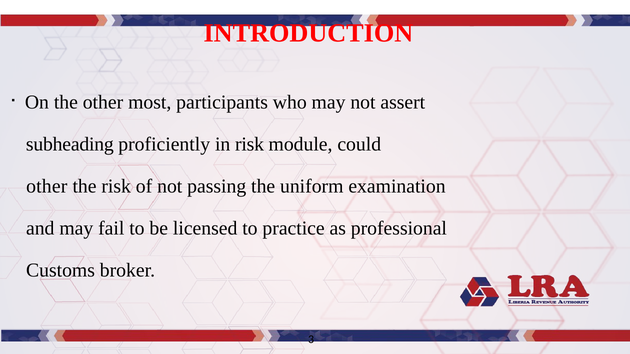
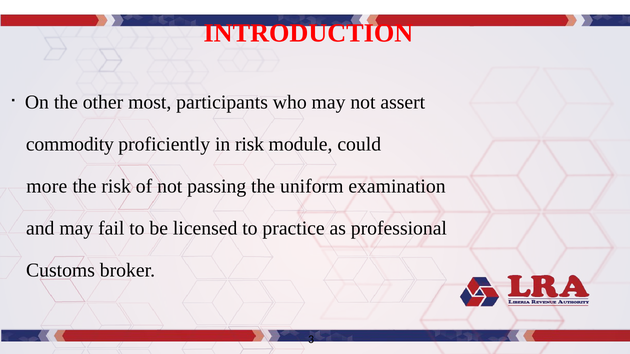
subheading: subheading -> commodity (70, 145)
other: other -> more (47, 187)
